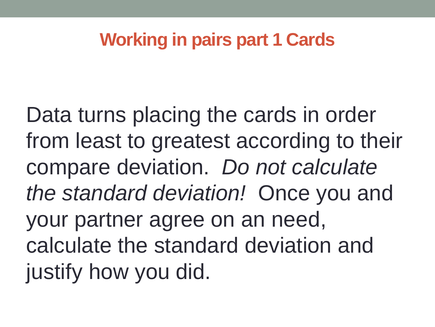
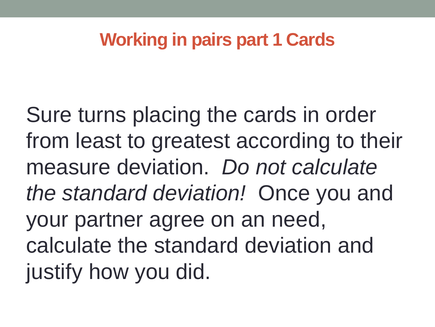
Data: Data -> Sure (49, 115)
compare: compare -> measure (68, 167)
